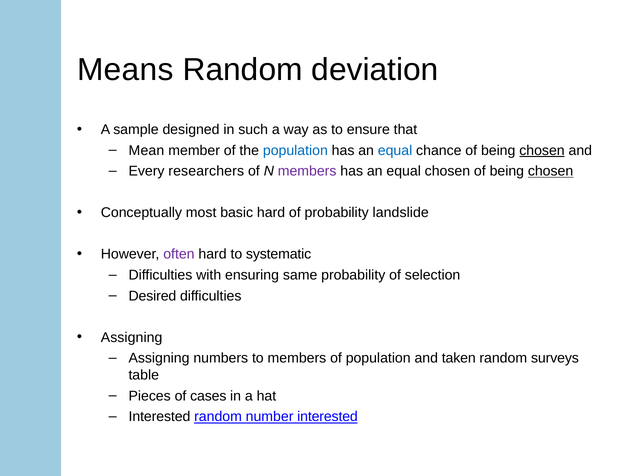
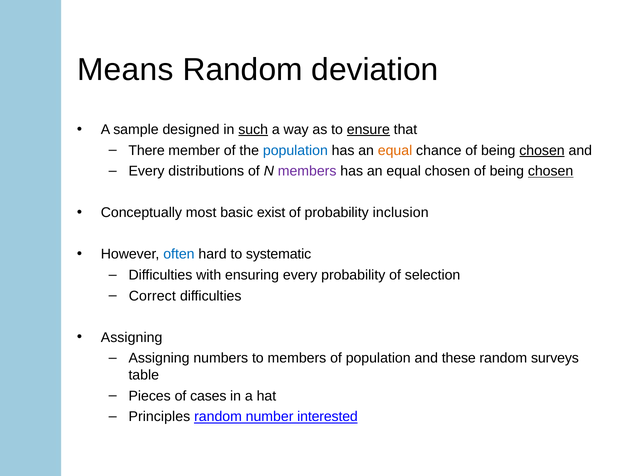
such underline: none -> present (253, 130)
ensure underline: none -> present (368, 130)
Mean: Mean -> There (147, 150)
equal colour: blue -> orange (395, 150)
researchers: researchers -> distributions (206, 171)
basic hard: hard -> exist (271, 213)
landslide: landslide -> inclusion (401, 213)
often colour: purple -> blue (179, 254)
ensuring same: same -> every (300, 275)
Desired: Desired -> Correct (152, 296)
taken: taken -> these (459, 358)
Interested: Interested -> Principles (159, 417)
